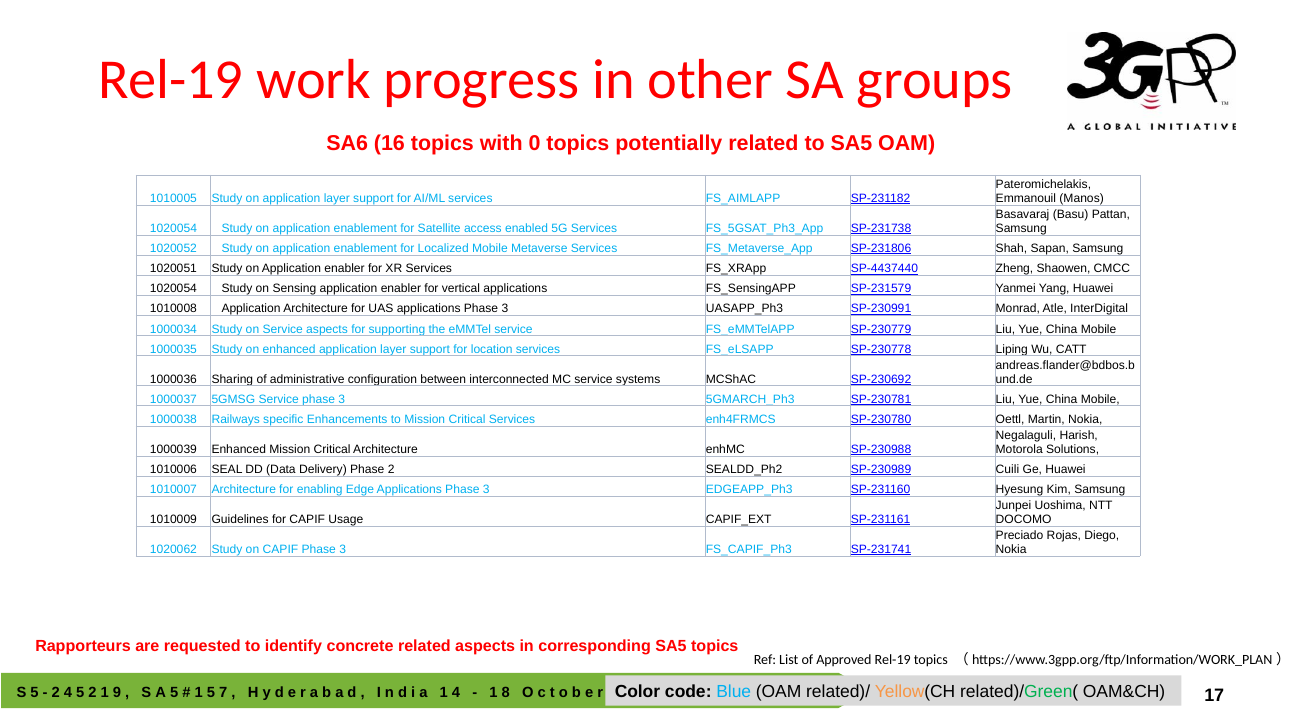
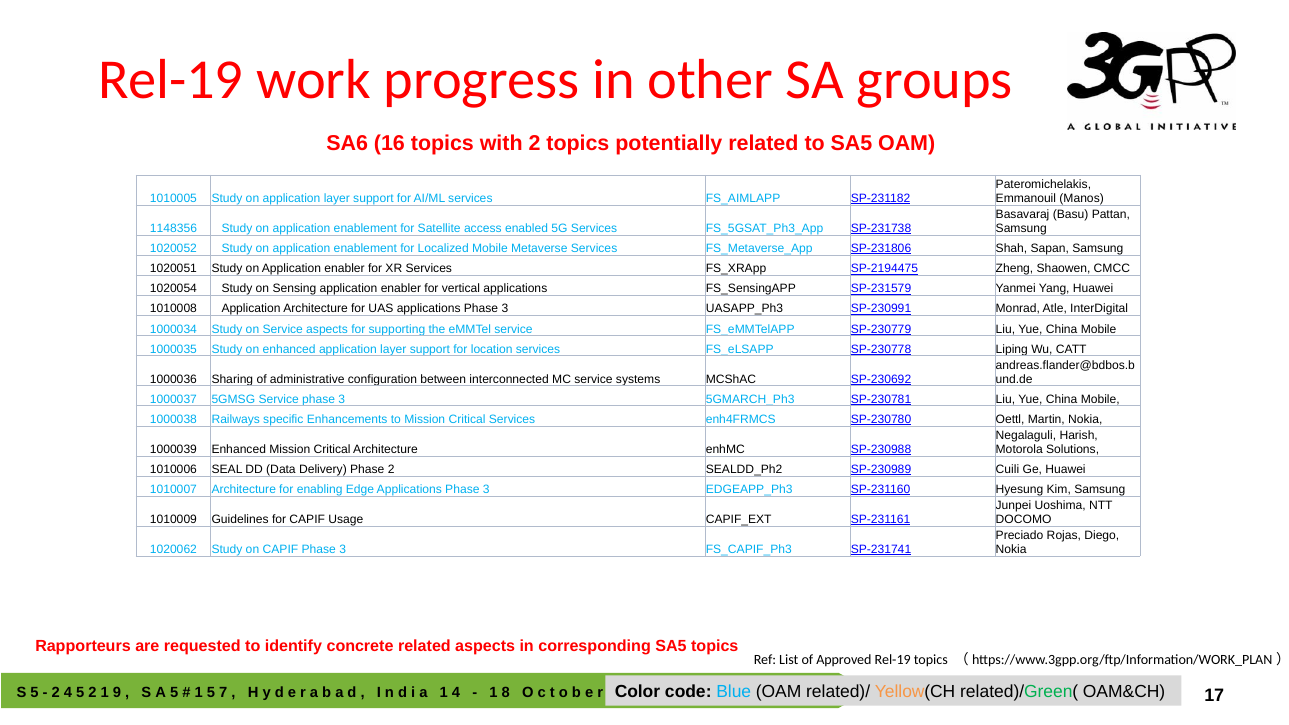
with 0: 0 -> 2 (535, 143)
1020054: 1020054 -> 1148356 (173, 228)
SP-4437440: SP-4437440 -> SP-2194475 (884, 269)
